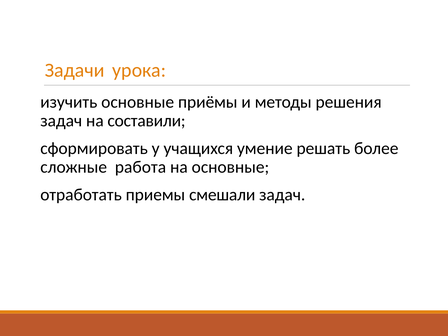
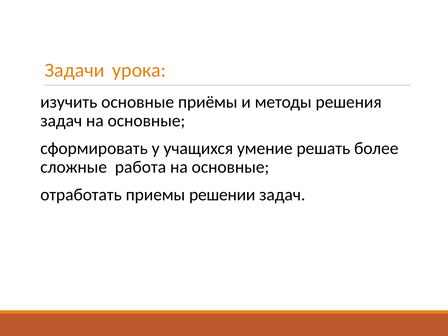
задач на составили: составили -> основные (146, 121)
смешали: смешали -> решении (222, 195)
